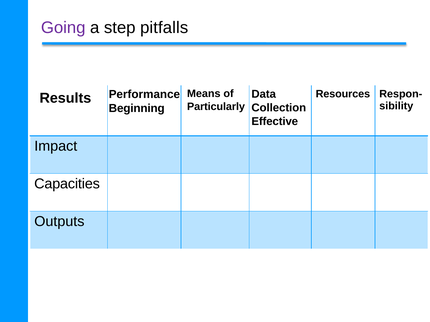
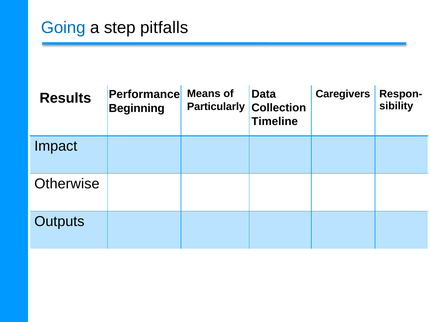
Going colour: purple -> blue (63, 28)
Resources: Resources -> Caregivers (343, 94)
Effective: Effective -> Timeline (275, 121)
Capacities: Capacities -> Otherwise (67, 184)
